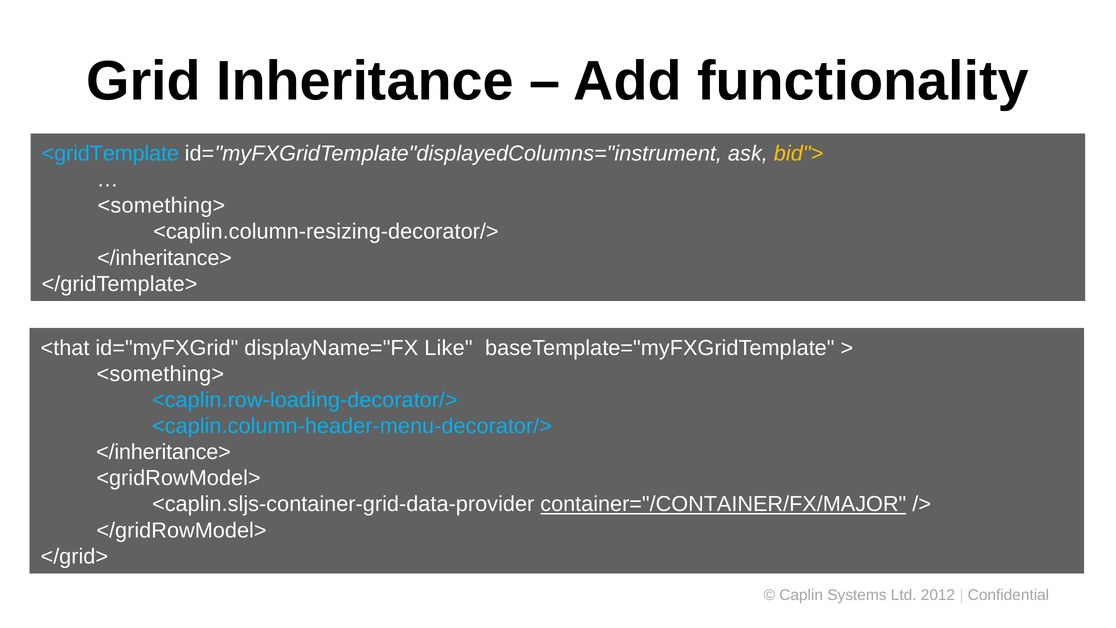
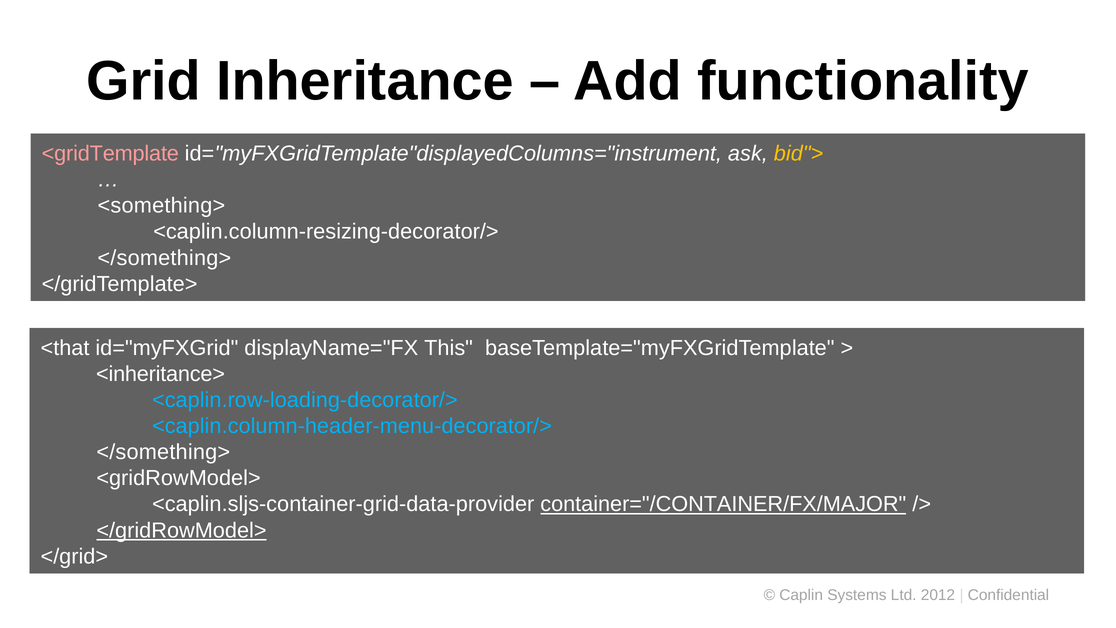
<gridTemplate colour: light blue -> pink (110, 154)
</inheritance>: </inheritance> -> </something> (164, 258)
Like: Like -> This (449, 348)
<something>: <something> -> <inheritance> (161, 374)
</inheritance>: </inheritance> -> </something> (163, 452)
</gridRowModel> underline: none -> present (181, 530)
